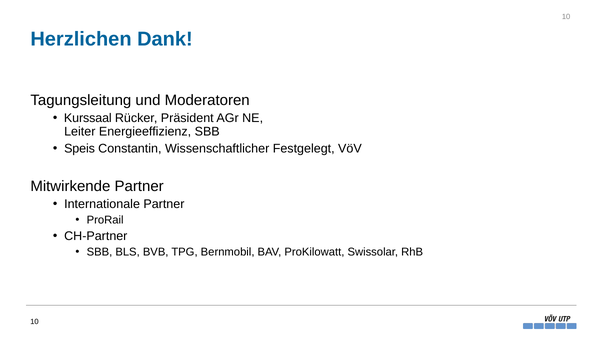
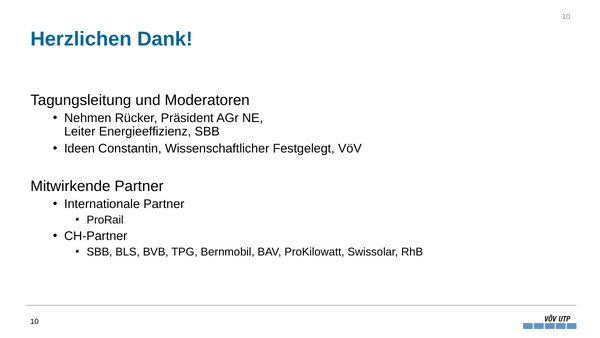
Kurssaal: Kurssaal -> Nehmen (88, 118)
Speis: Speis -> Ideen (80, 148)
